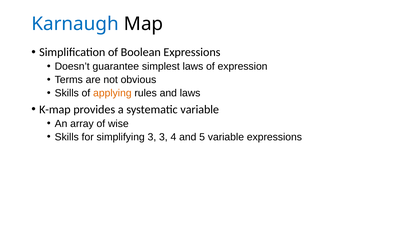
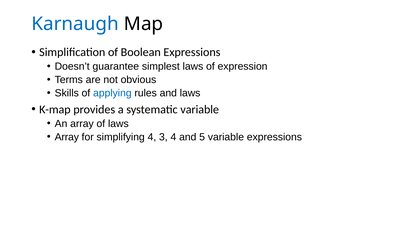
applying colour: orange -> blue (112, 93)
of wise: wise -> laws (118, 124)
Skills: Skills -> Array (67, 137)
simplifying 3: 3 -> 4 (152, 137)
